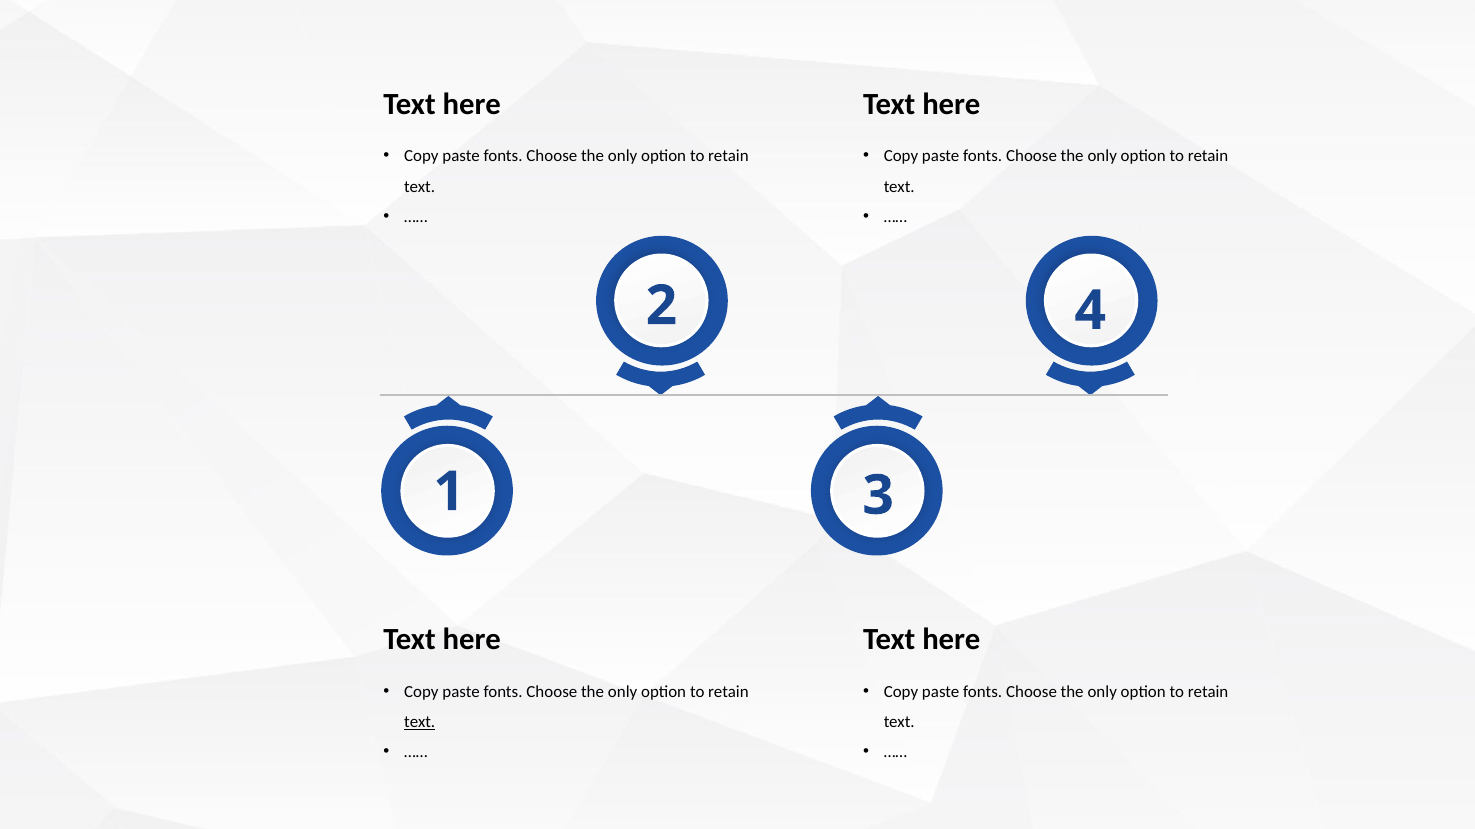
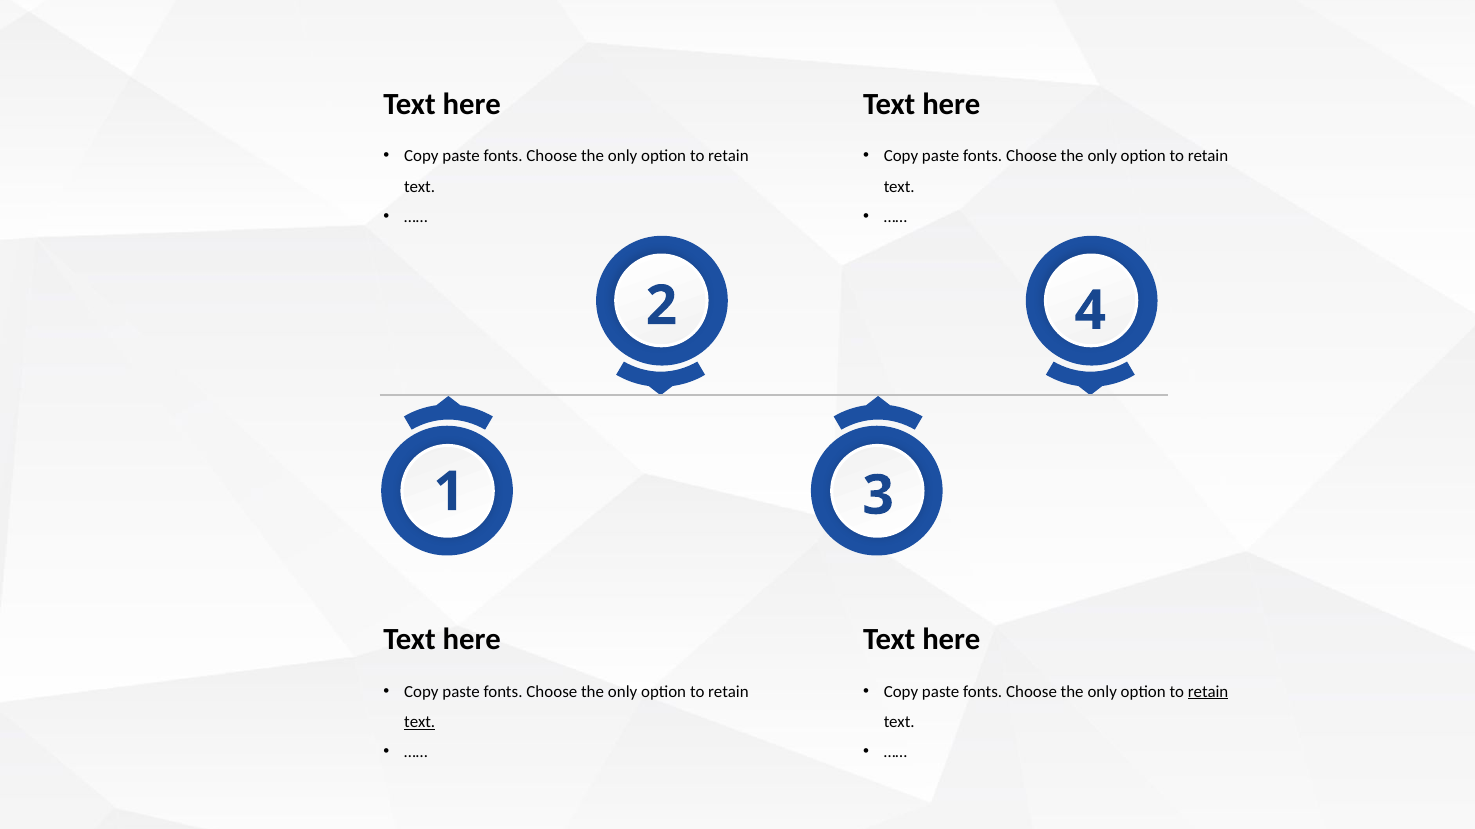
retain underline: none -> present (1208, 692)
